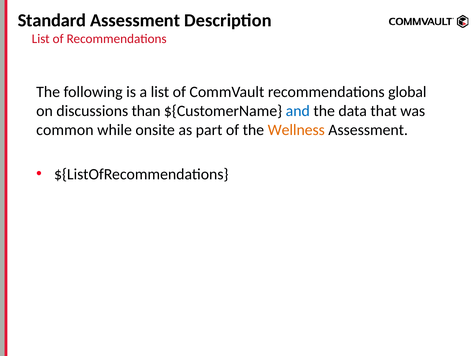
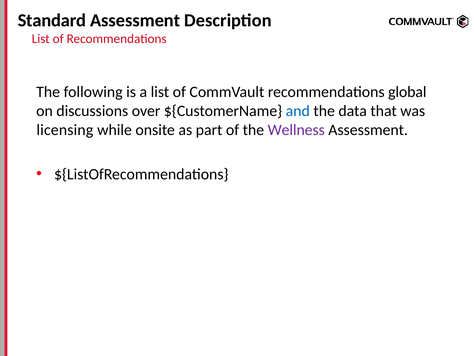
than: than -> over (146, 111)
common: common -> licensing (65, 130)
Wellness colour: orange -> purple (296, 130)
